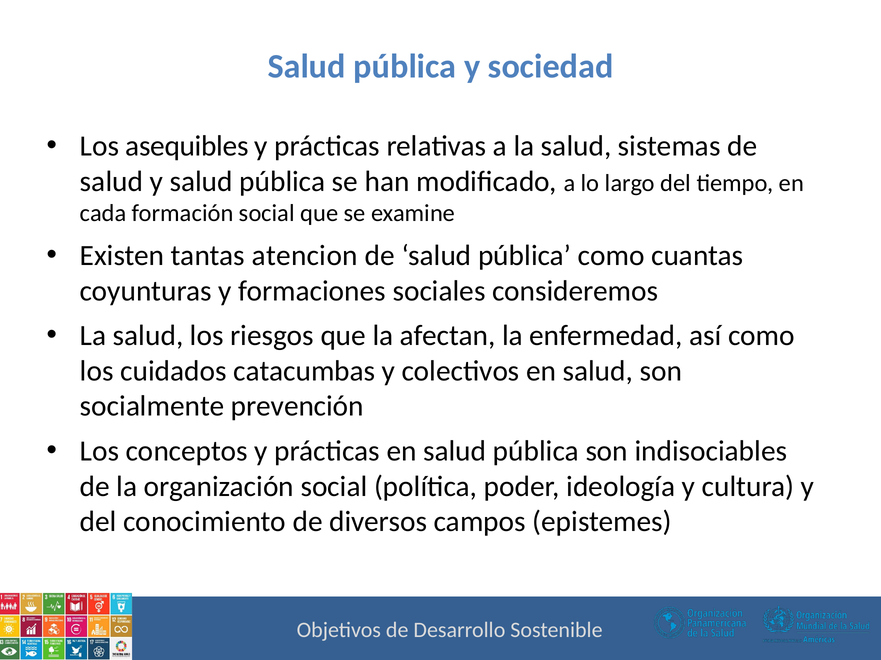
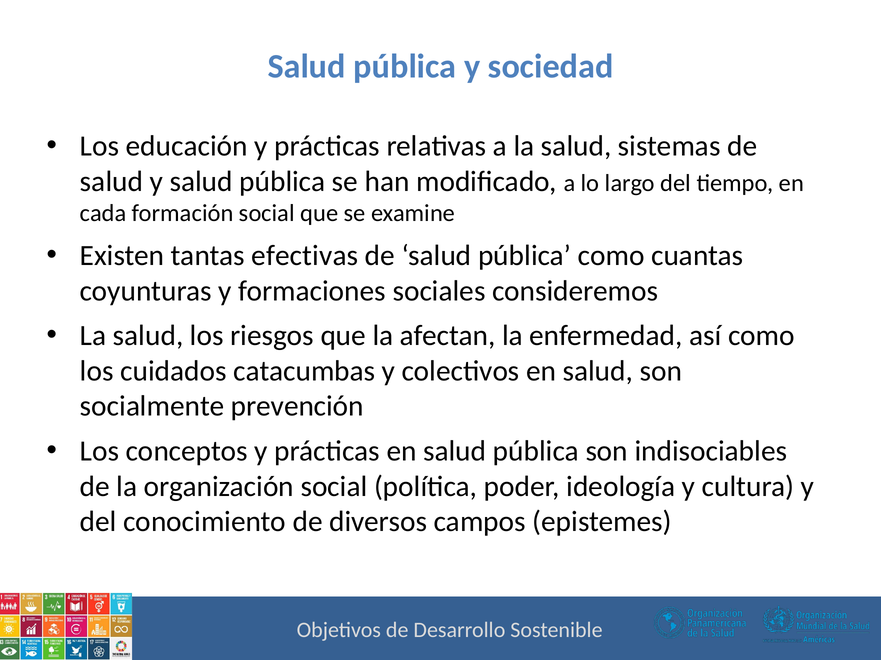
asequibles: asequibles -> educación (187, 146)
atencion: atencion -> efectivas (305, 256)
